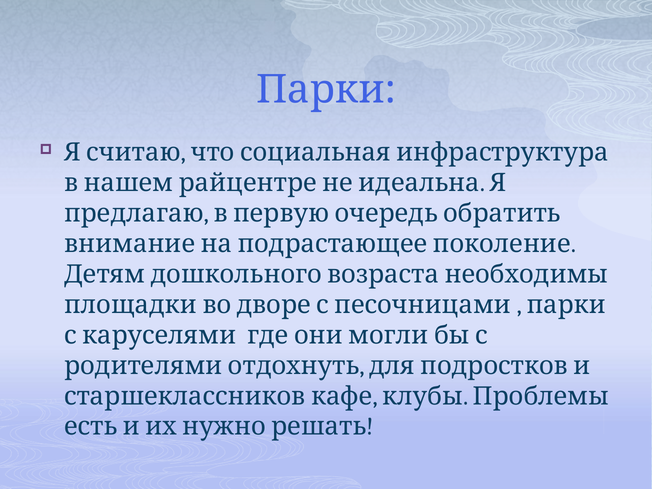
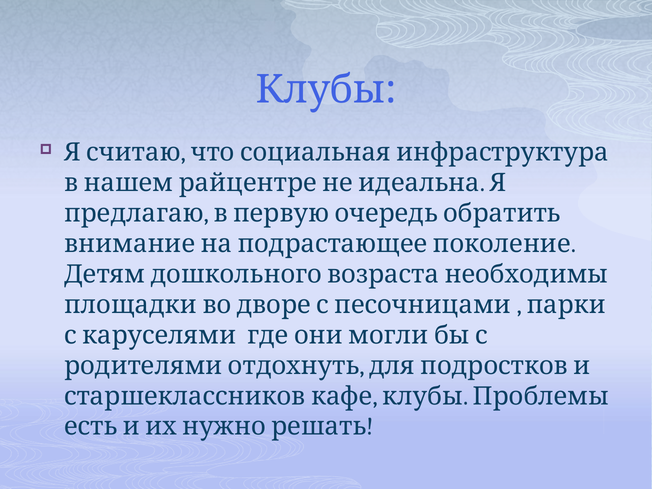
Парки: Парки -> Клубы (326, 89)
